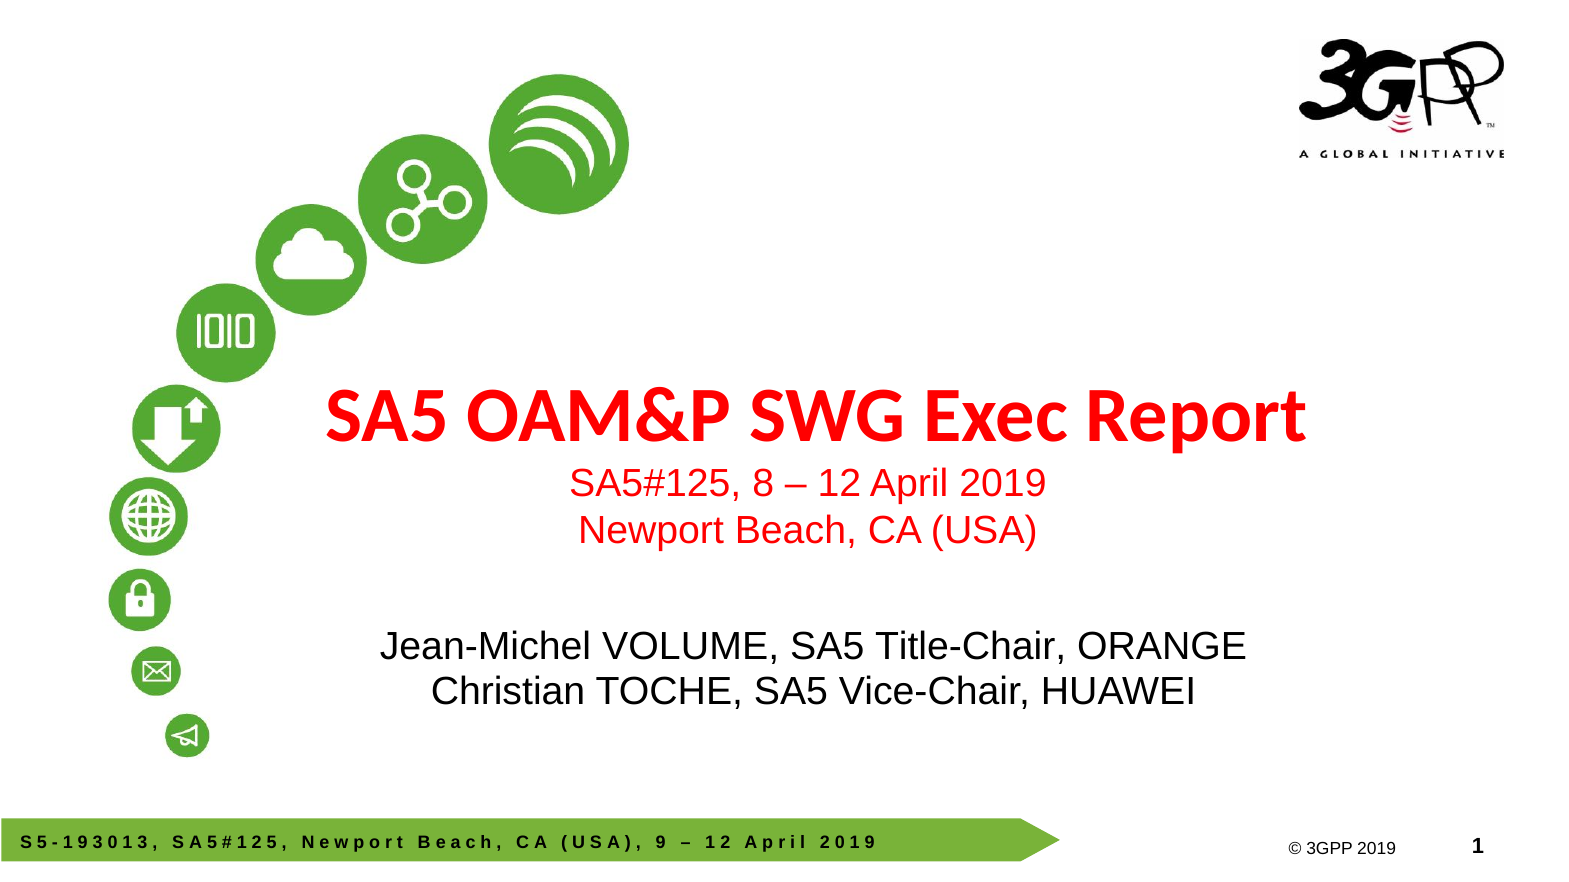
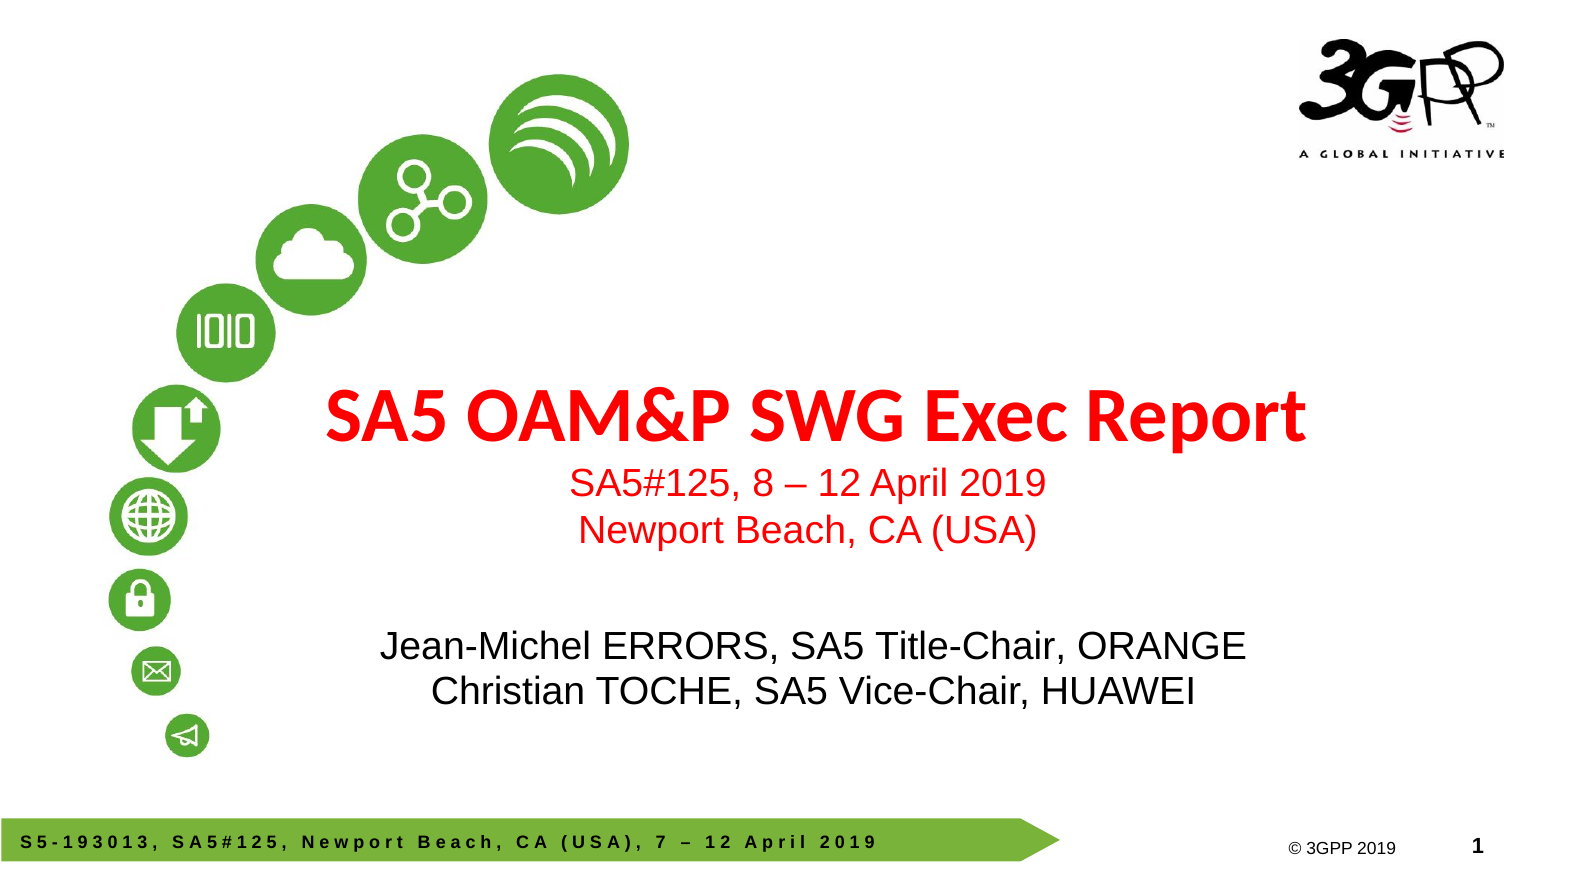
VOLUME: VOLUME -> ERRORS (691, 647)
9: 9 -> 7 (661, 843)
